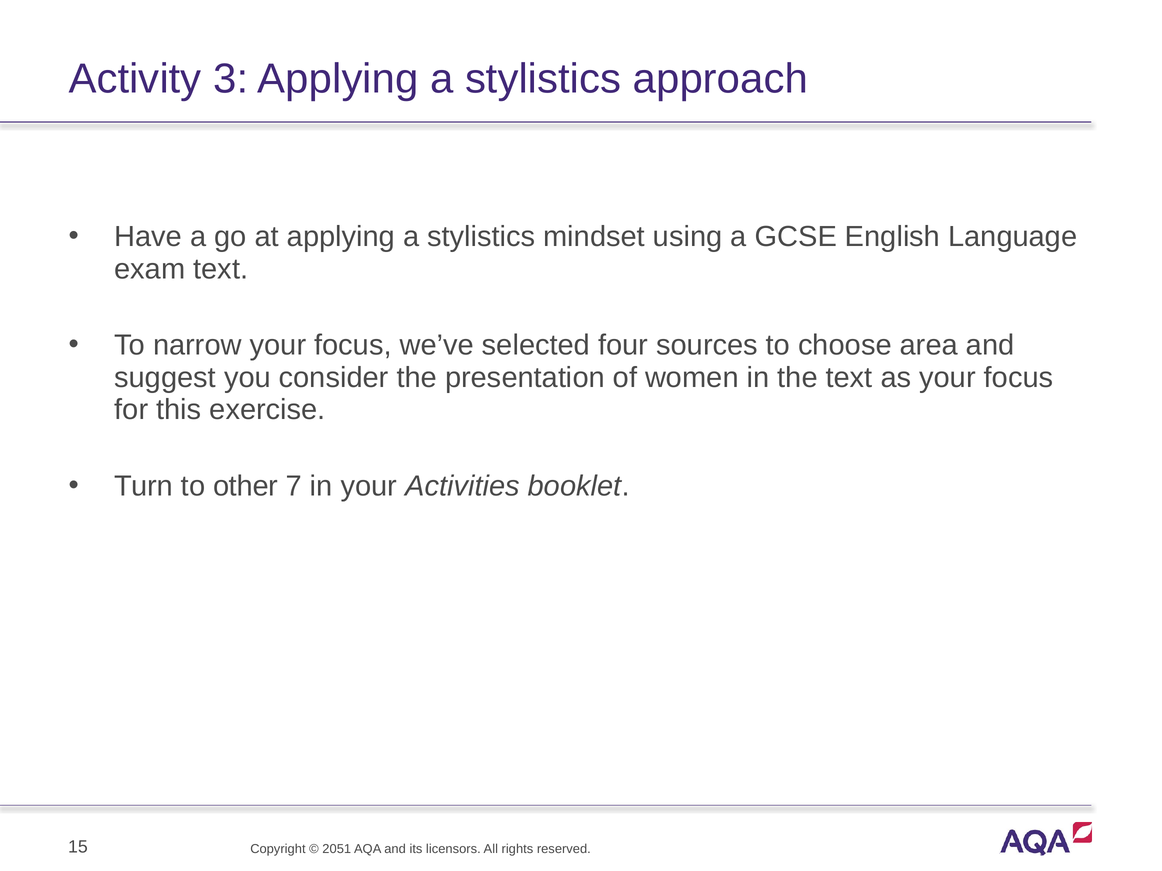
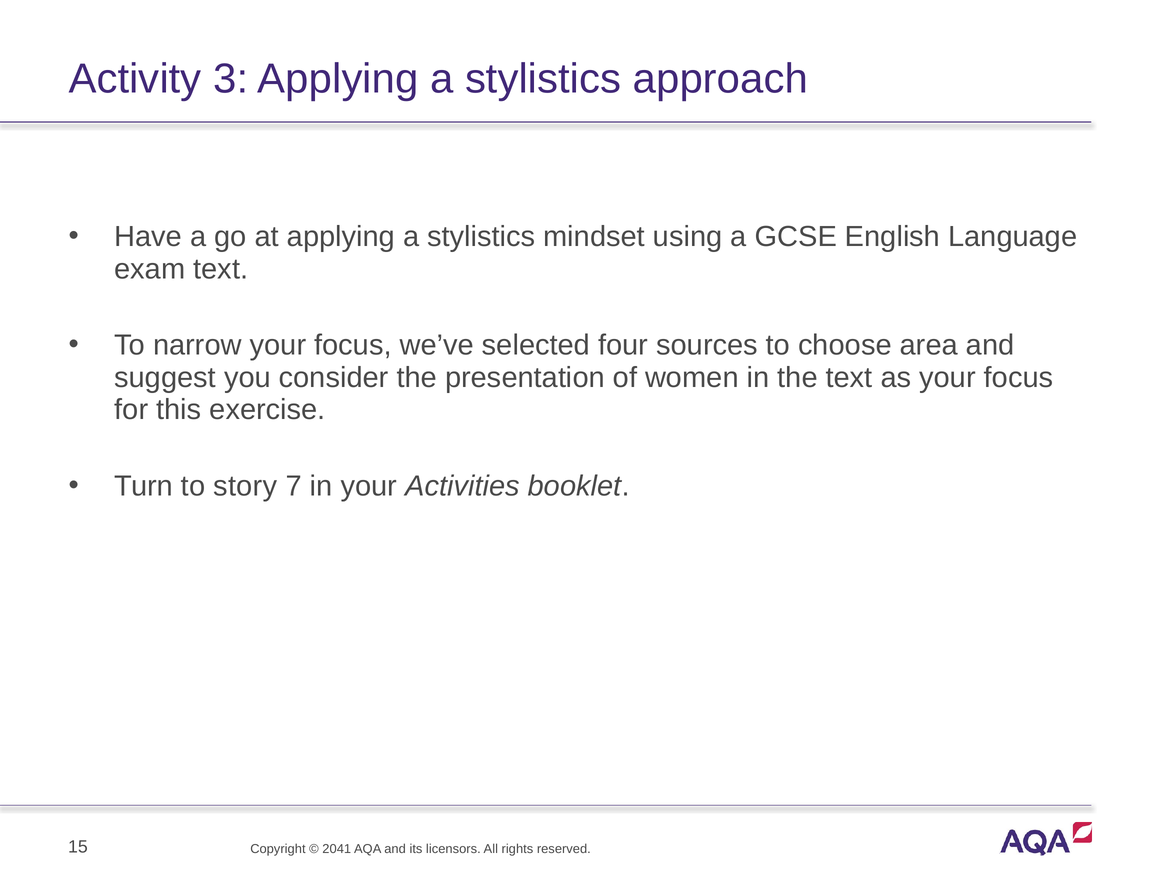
other: other -> story (245, 486)
2051: 2051 -> 2041 (337, 849)
